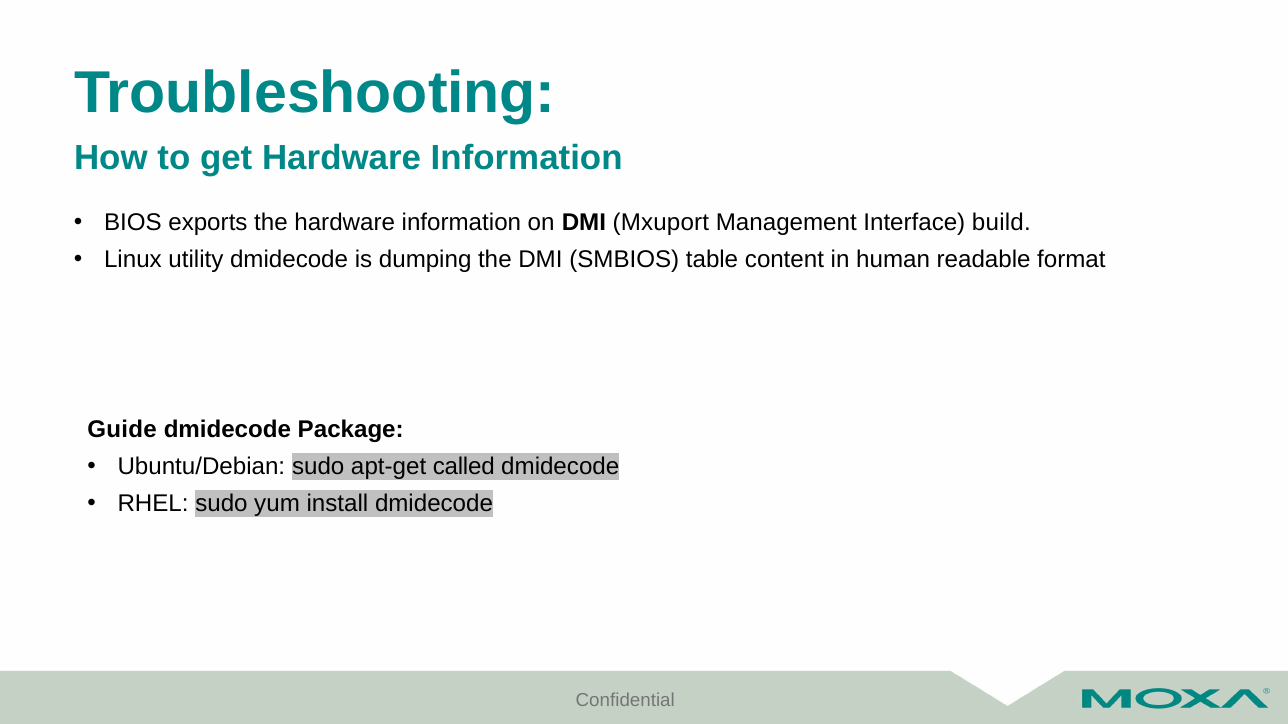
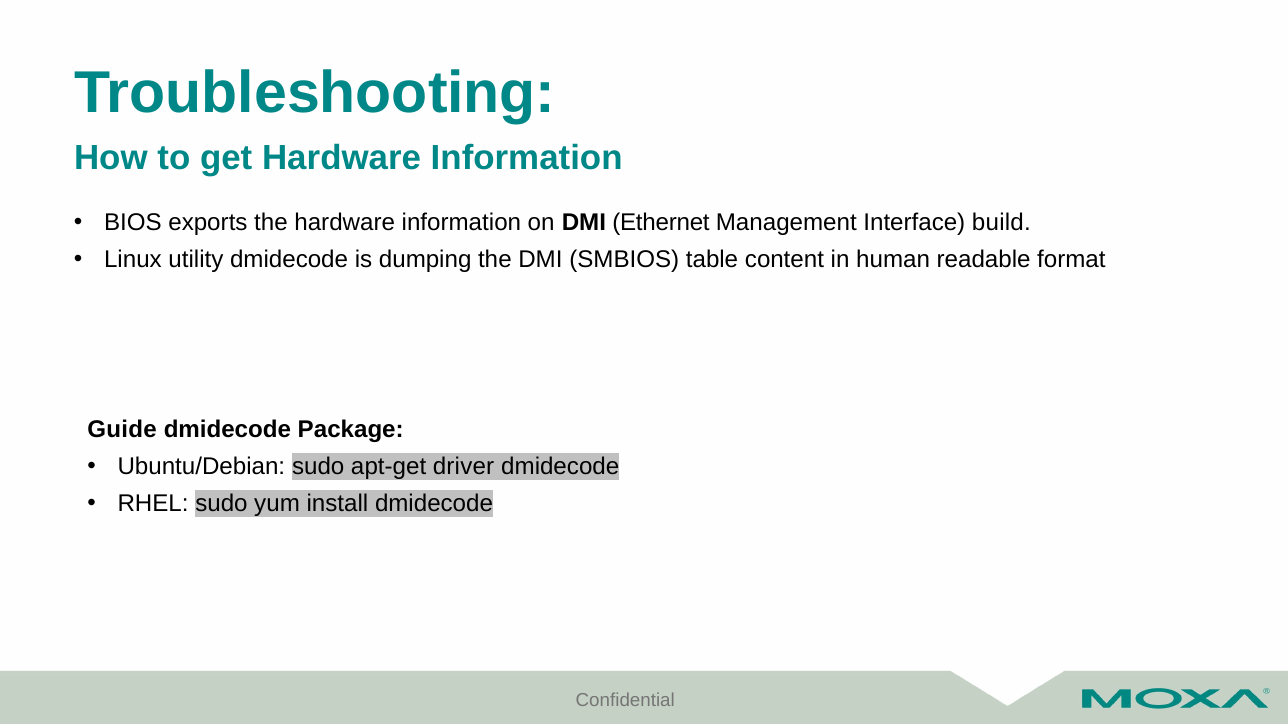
Mxuport: Mxuport -> Ethernet (661, 223)
called: called -> driver (464, 467)
